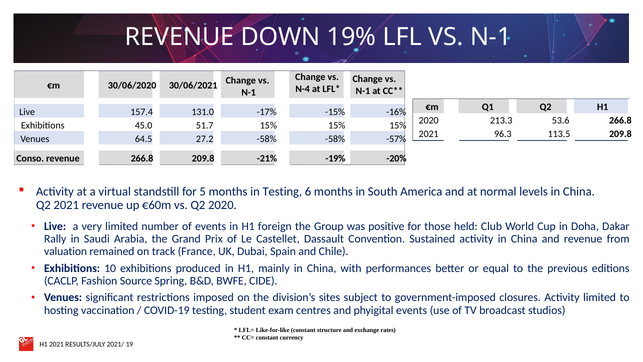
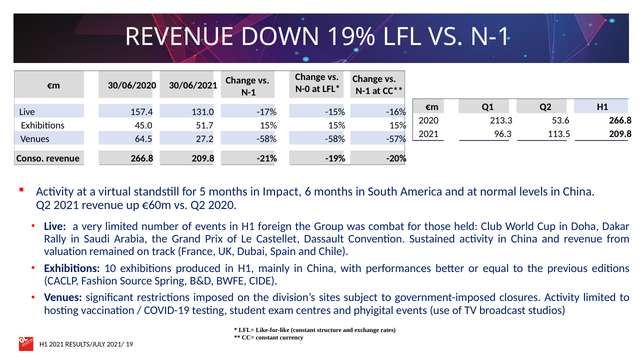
N-4: N-4 -> N-0 (303, 89)
in Testing: Testing -> Impact (282, 192)
positive: positive -> combat (386, 226)
